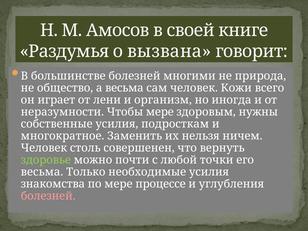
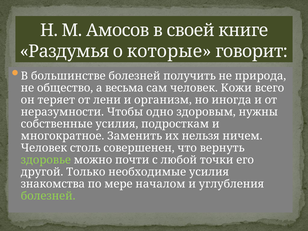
вызвана: вызвана -> которые (169, 51)
многими: многими -> получить (189, 76)
играет: играет -> теряет (56, 100)
Чтобы мере: мере -> одно (160, 112)
весьма: весьма -> другой (42, 172)
процессе: процессе -> началом (160, 184)
болезней colour: pink -> light green (48, 196)
